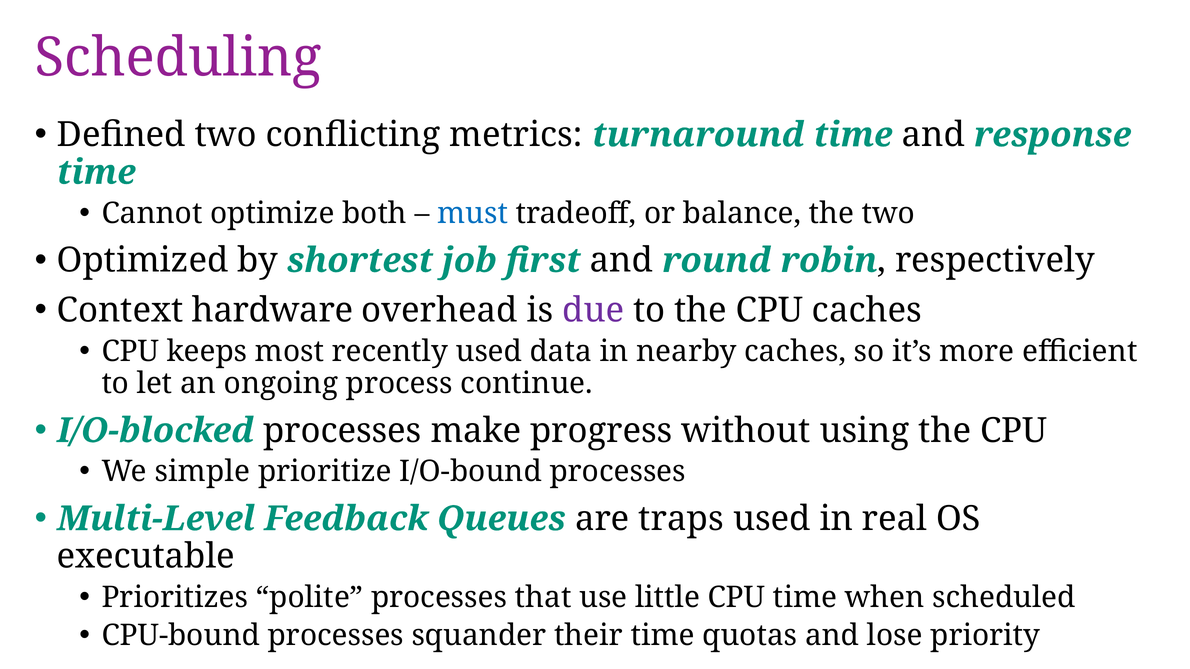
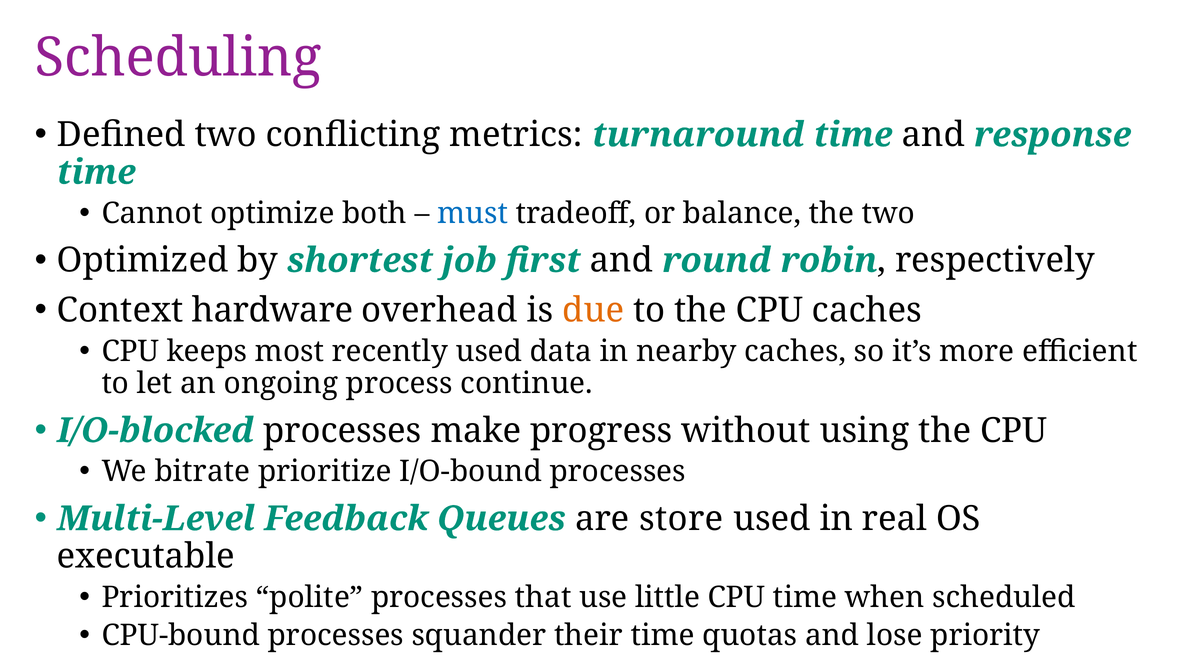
due colour: purple -> orange (593, 311)
simple: simple -> bitrate (202, 472)
traps: traps -> store (681, 519)
